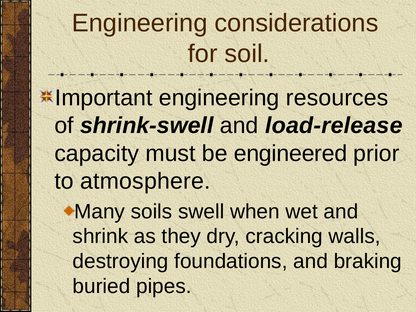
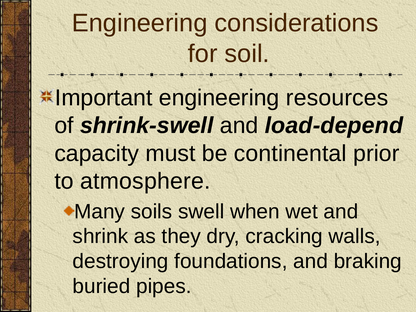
load-release: load-release -> load-depend (334, 126)
engineered: engineered -> continental (290, 153)
